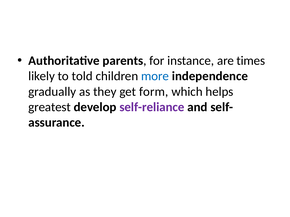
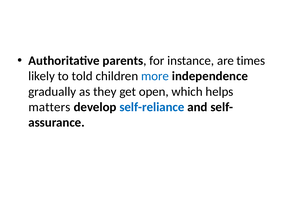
form: form -> open (154, 92)
greatest: greatest -> matters (49, 107)
self-reliance colour: purple -> blue (152, 107)
